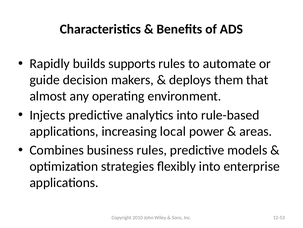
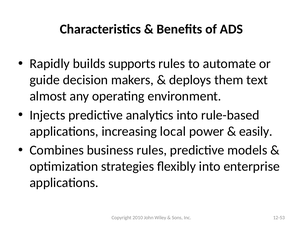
that: that -> text (257, 80)
areas: areas -> easily (256, 131)
